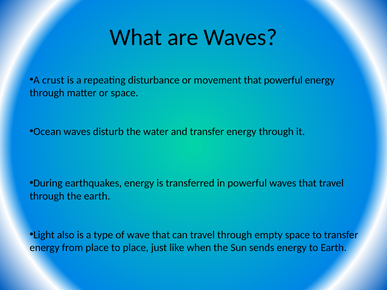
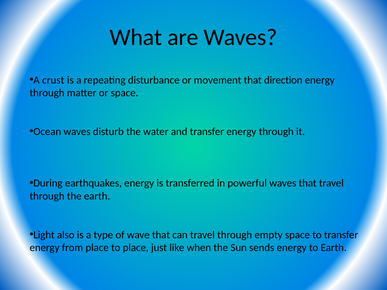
that powerful: powerful -> direction (283, 80)
